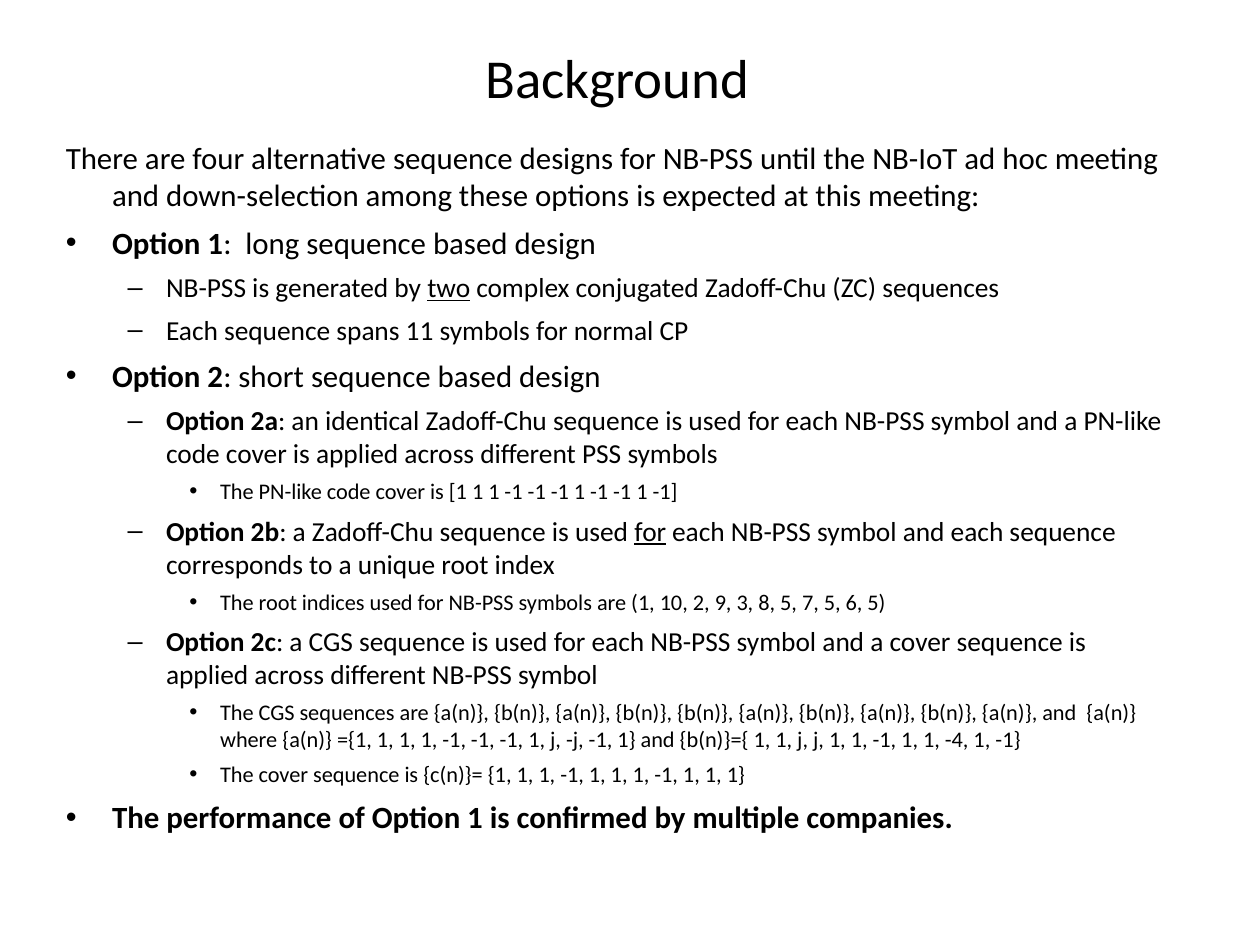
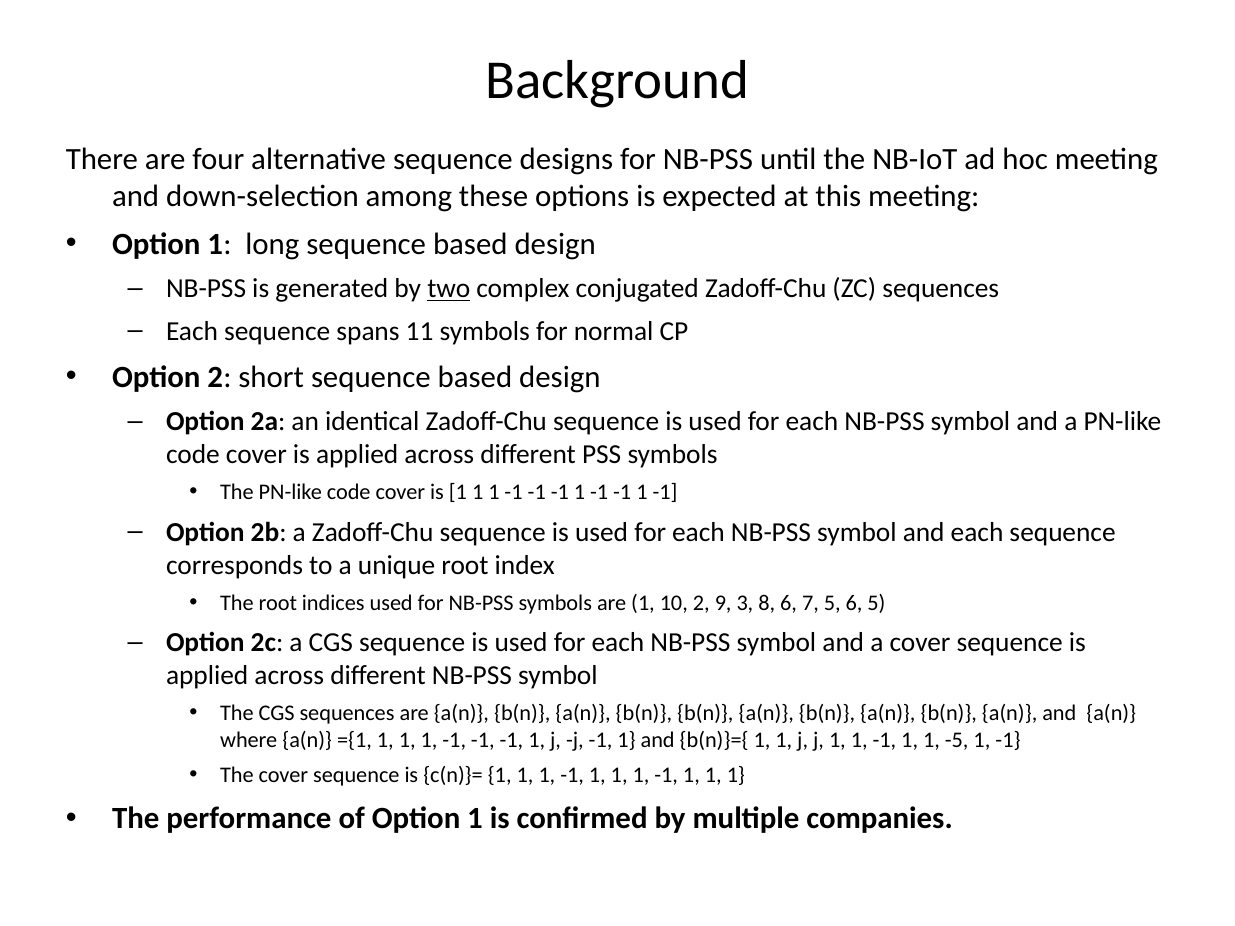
for underline: present -> none (650, 532)
8 5: 5 -> 6 (789, 603)
-4: -4 -> -5 (957, 740)
